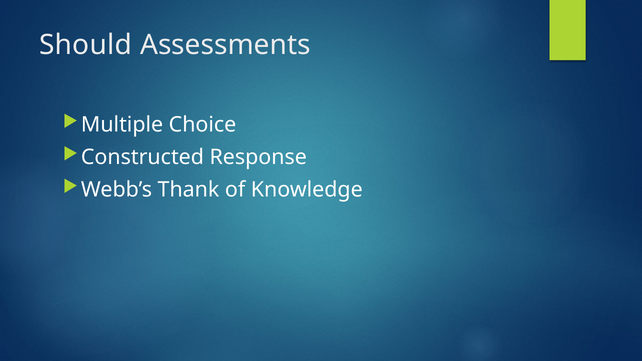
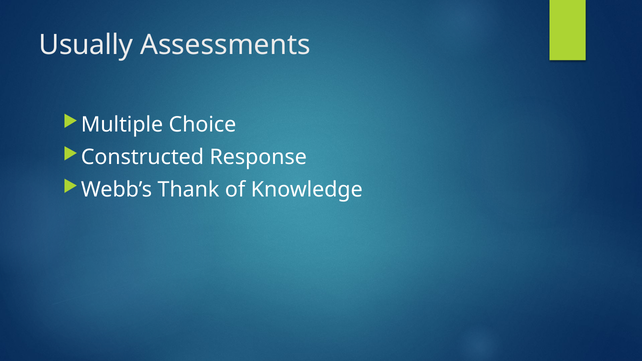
Should: Should -> Usually (86, 45)
